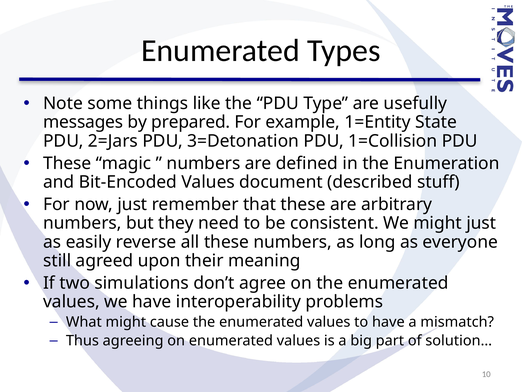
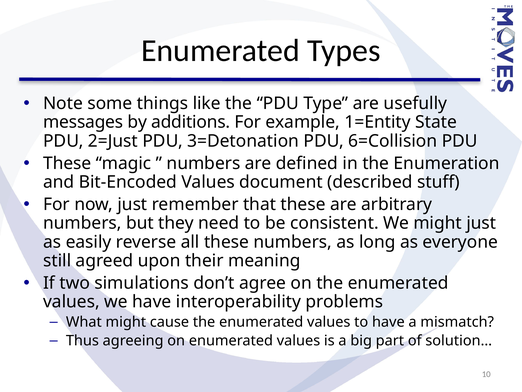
prepared: prepared -> additions (191, 122)
2=Jars: 2=Jars -> 2=Just (113, 141)
1=Collision: 1=Collision -> 6=Collision (393, 141)
